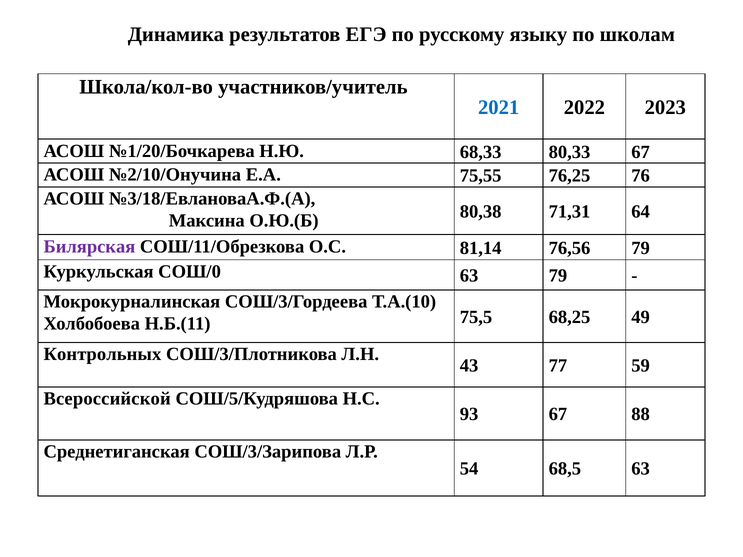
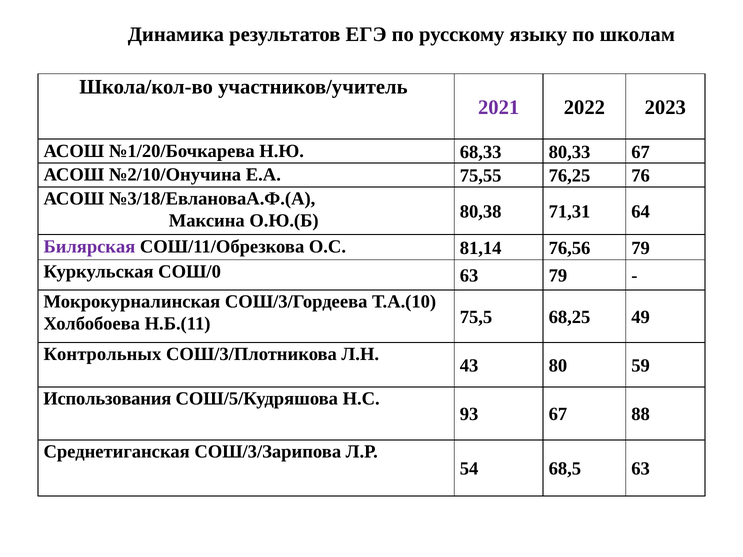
2021 colour: blue -> purple (499, 107)
77: 77 -> 80 (558, 366)
Всероссийской: Всероссийской -> Использования (107, 399)
